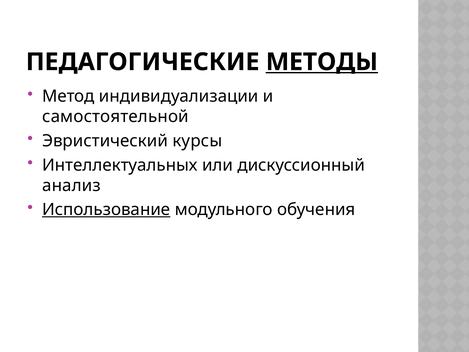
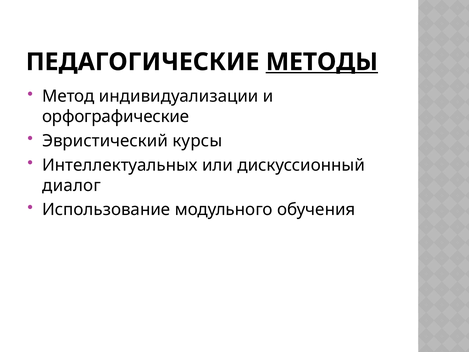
самостоятельной: самостоятельной -> орфографические (116, 117)
анализ: анализ -> диалог (72, 185)
Использование underline: present -> none (106, 210)
